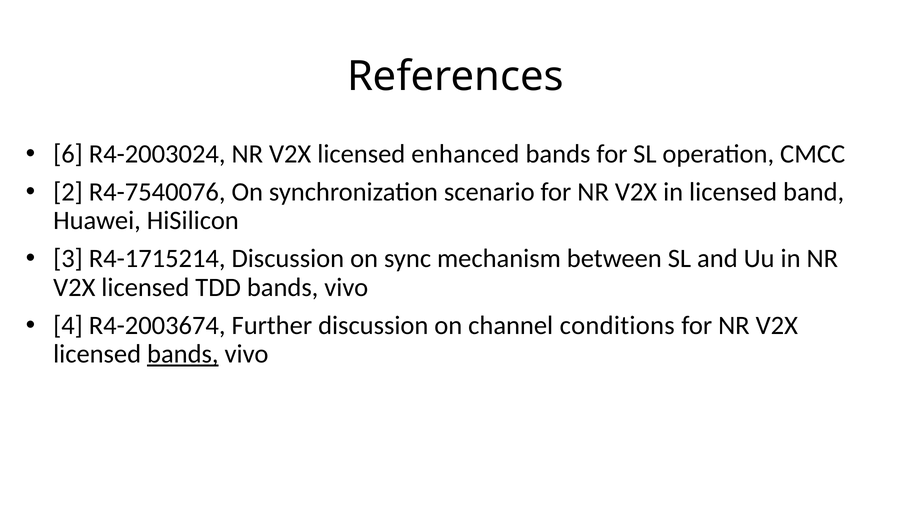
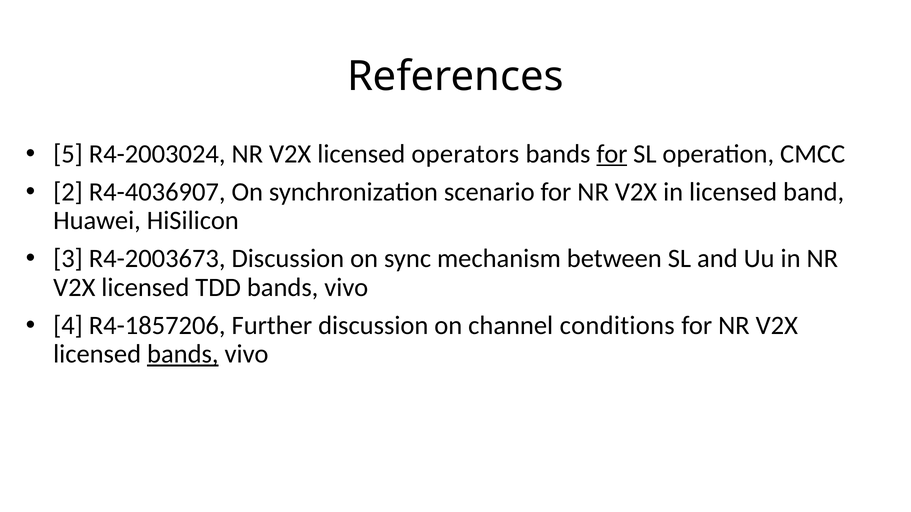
6: 6 -> 5 (68, 154)
enhanced: enhanced -> operators (465, 154)
for underline: none -> present (612, 154)
R4-7540076: R4-7540076 -> R4-4036907 (157, 192)
R4-1715214: R4-1715214 -> R4-2003673 (157, 259)
R4-2003674: R4-2003674 -> R4-1857206 (157, 326)
